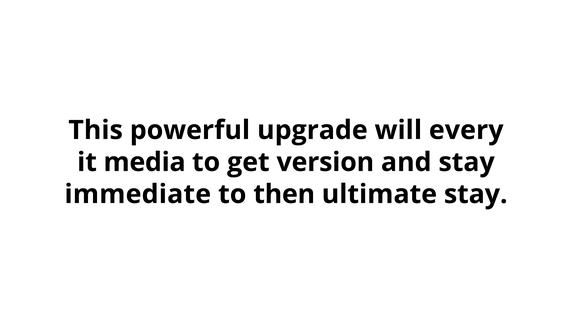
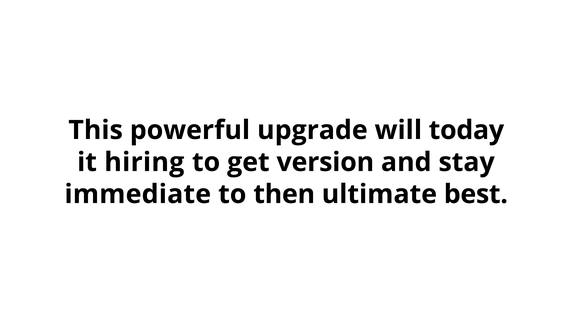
every: every -> today (466, 130)
media: media -> hiring (144, 163)
ultimate stay: stay -> best (476, 195)
